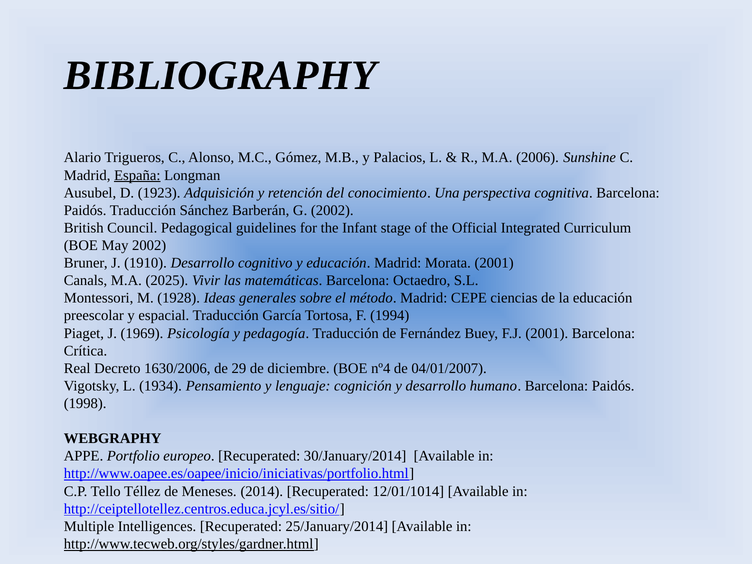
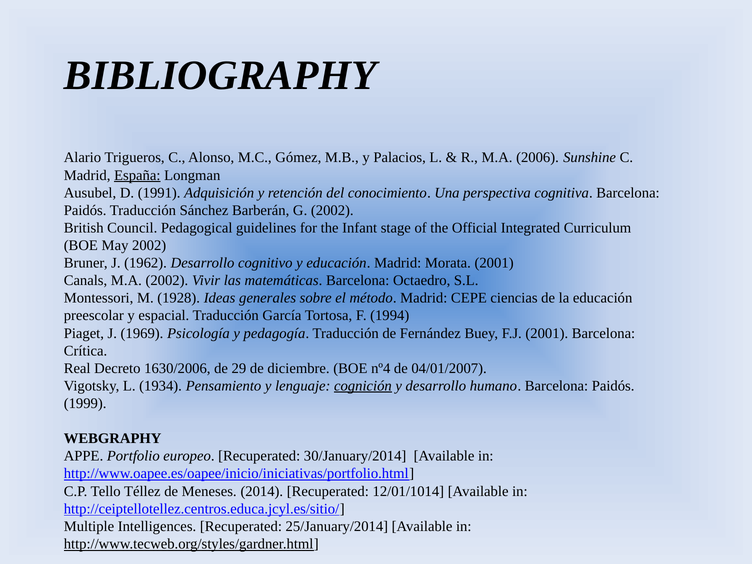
1923: 1923 -> 1991 (159, 193)
1910: 1910 -> 1962 (145, 263)
M.A 2025: 2025 -> 2002 (167, 281)
cognición underline: none -> present (363, 386)
1998: 1998 -> 1999 (85, 403)
